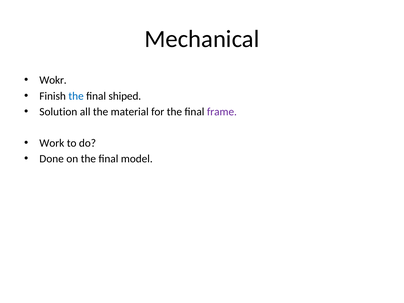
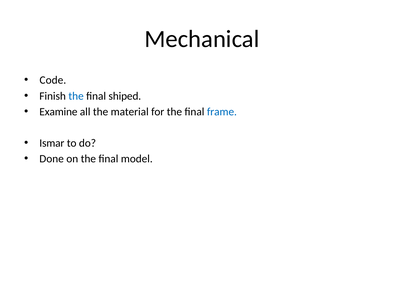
Wokr: Wokr -> Code (53, 80)
Solution: Solution -> Examine (58, 112)
frame colour: purple -> blue (222, 112)
Work: Work -> Ismar (52, 143)
